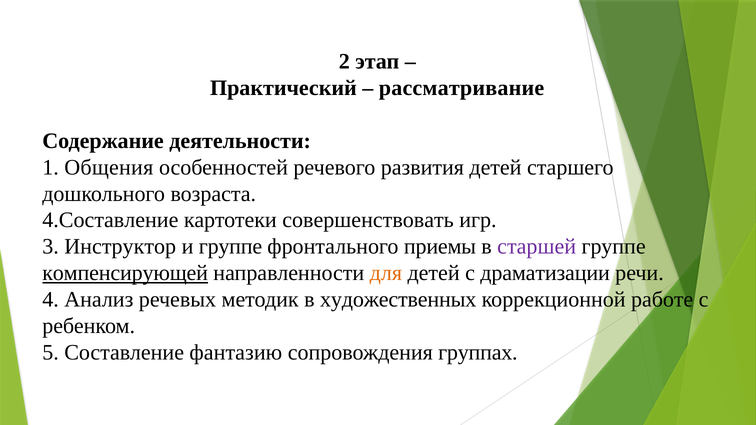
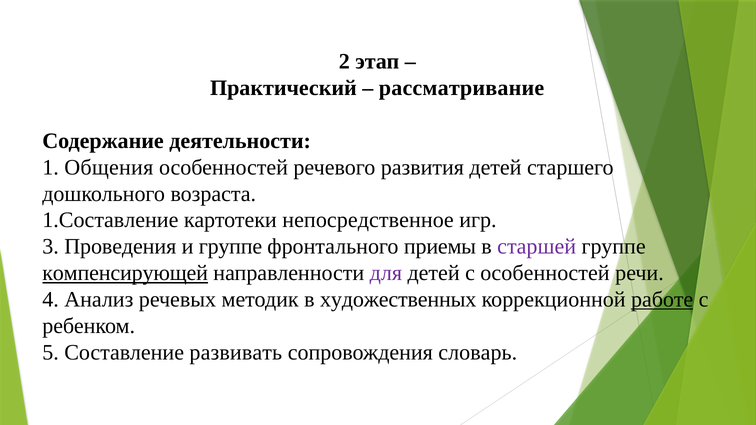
4.Составление: 4.Составление -> 1.Составление (110, 220)
совершенствовать: совершенствовать -> непосредственное (368, 220)
Инструктор: Инструктор -> Проведения (120, 247)
для colour: orange -> purple (386, 273)
с драматизации: драматизации -> особенностей (545, 273)
работе underline: none -> present (662, 300)
фантазию: фантазию -> развивать (236, 353)
группах: группах -> словарь (478, 353)
